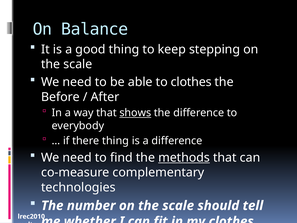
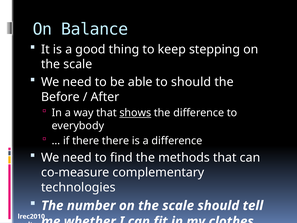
to clothes: clothes -> should (191, 82)
there thing: thing -> there (116, 141)
methods underline: present -> none (184, 157)
